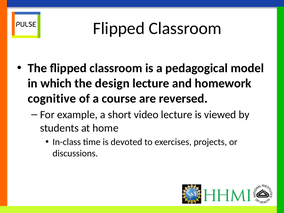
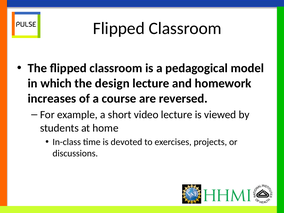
cognitive: cognitive -> increases (52, 98)
